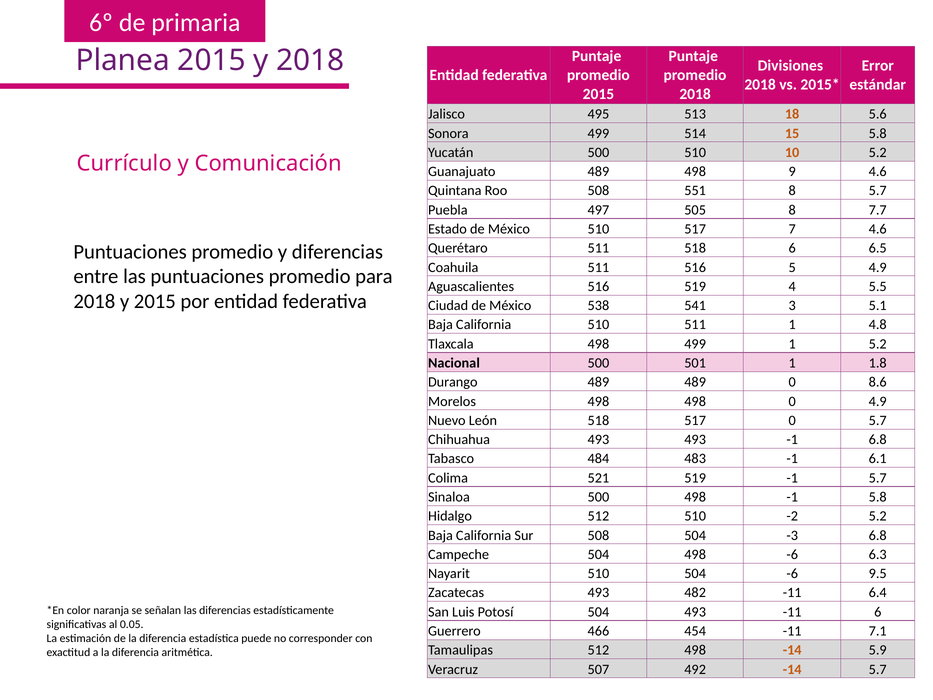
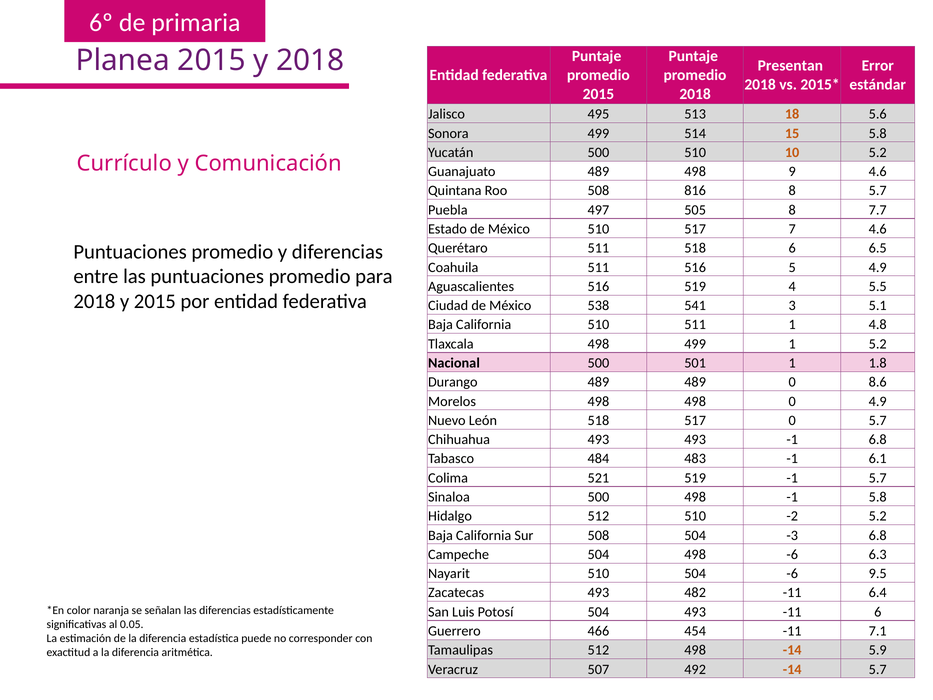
Divisiones: Divisiones -> Presentan (790, 66)
551: 551 -> 816 (695, 191)
